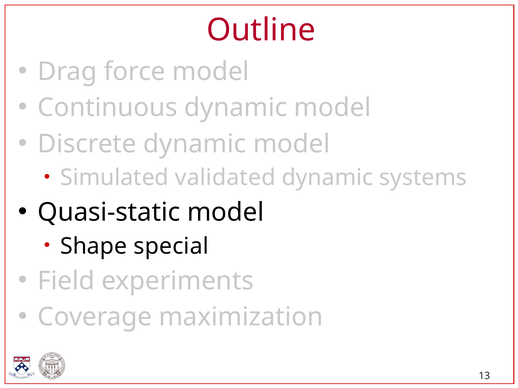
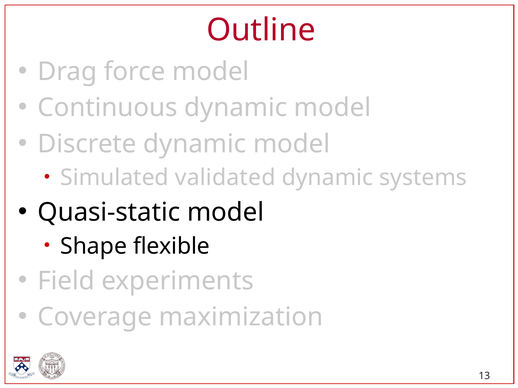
special: special -> flexible (171, 246)
